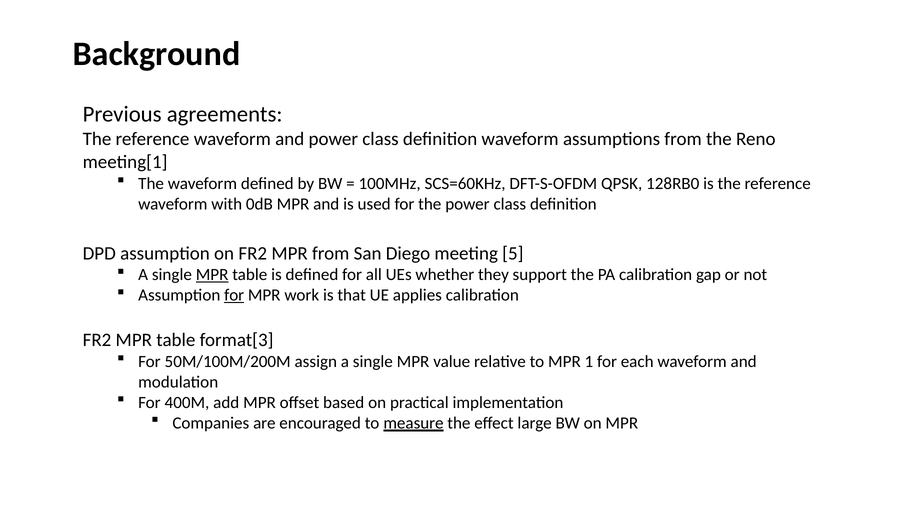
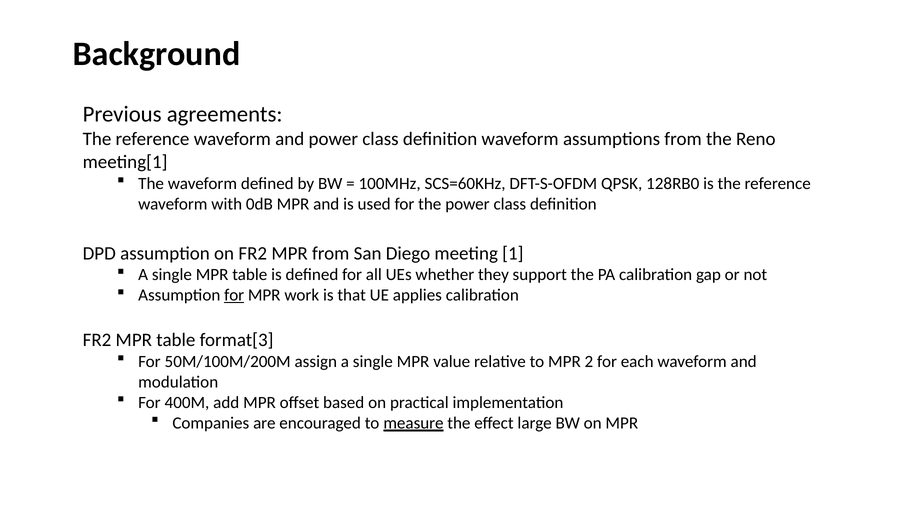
5: 5 -> 1 (513, 253)
MPR underline: present -> none (212, 274)
1: 1 -> 2 (589, 361)
